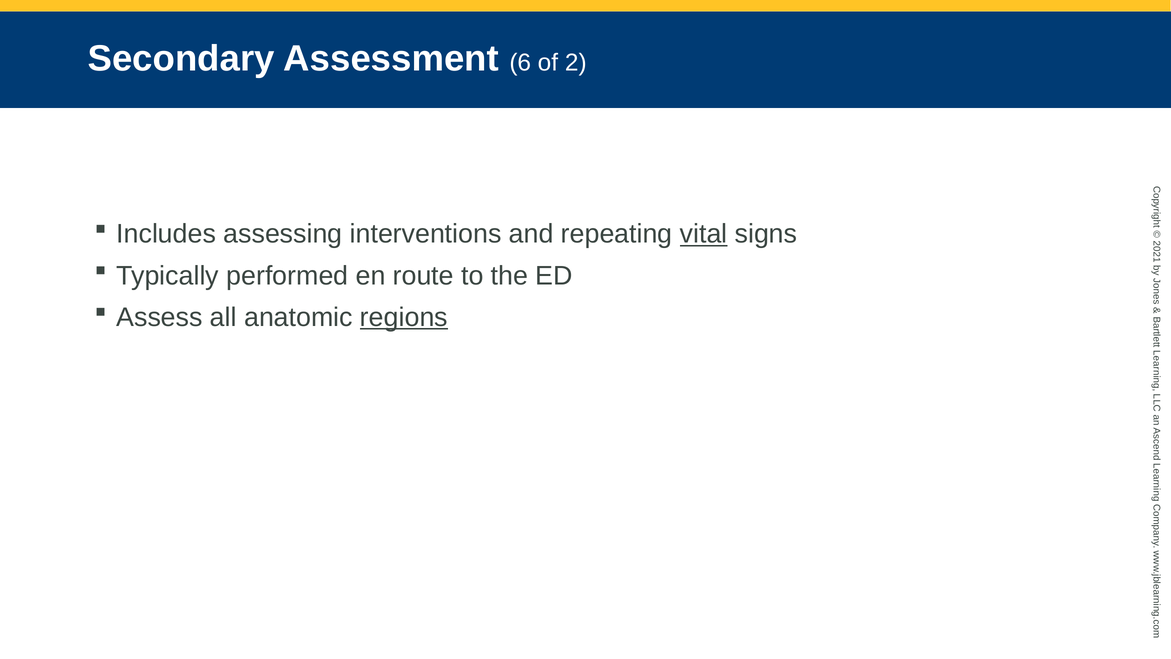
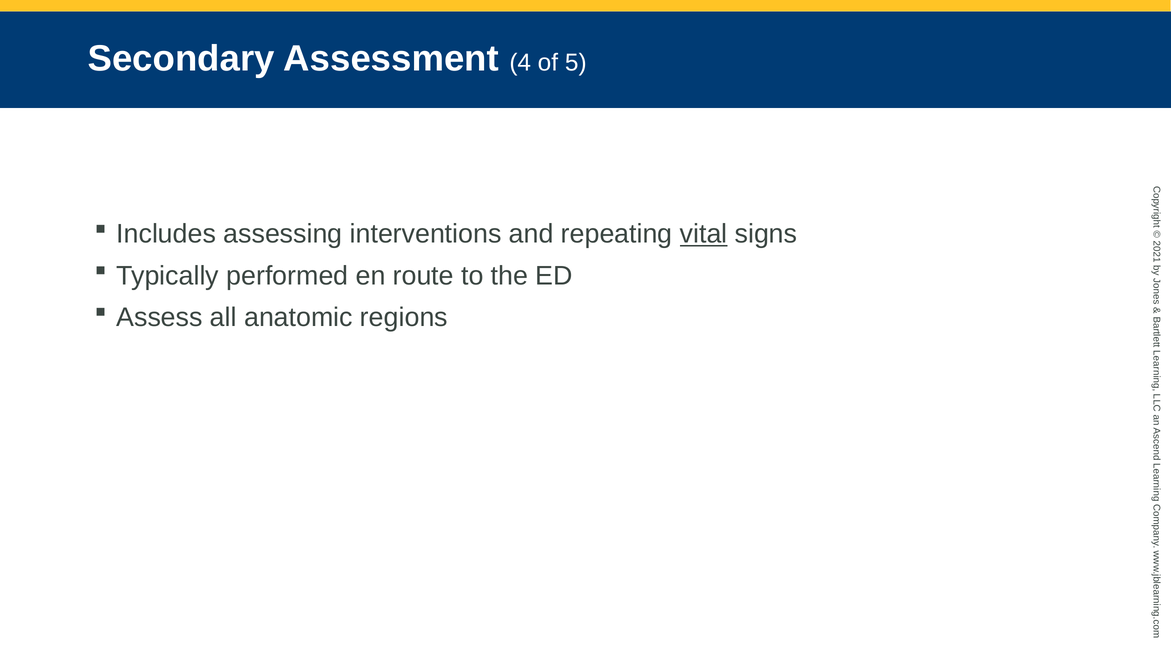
6: 6 -> 4 (520, 63)
of 2: 2 -> 5 (576, 63)
regions underline: present -> none (404, 317)
